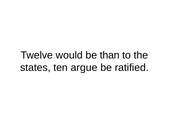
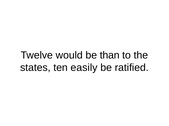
argue: argue -> easily (84, 68)
